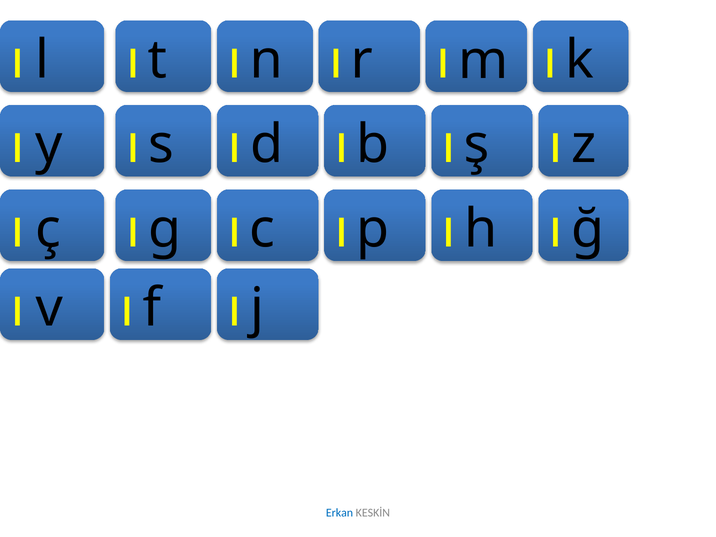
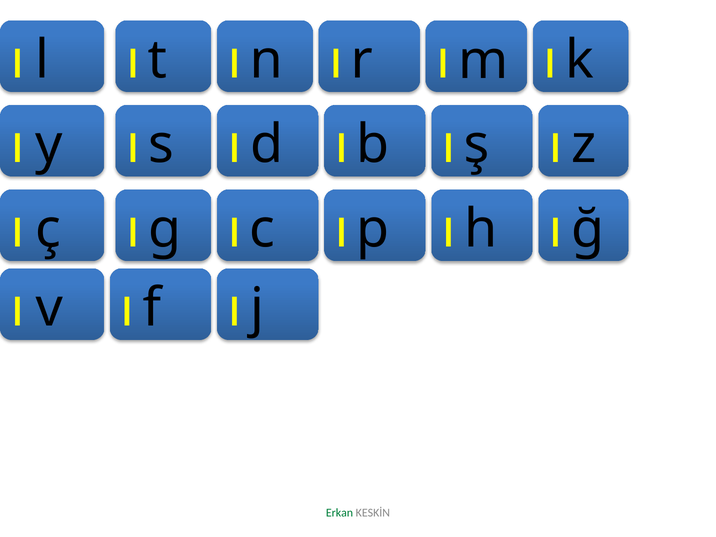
Erkan colour: blue -> green (340, 513)
